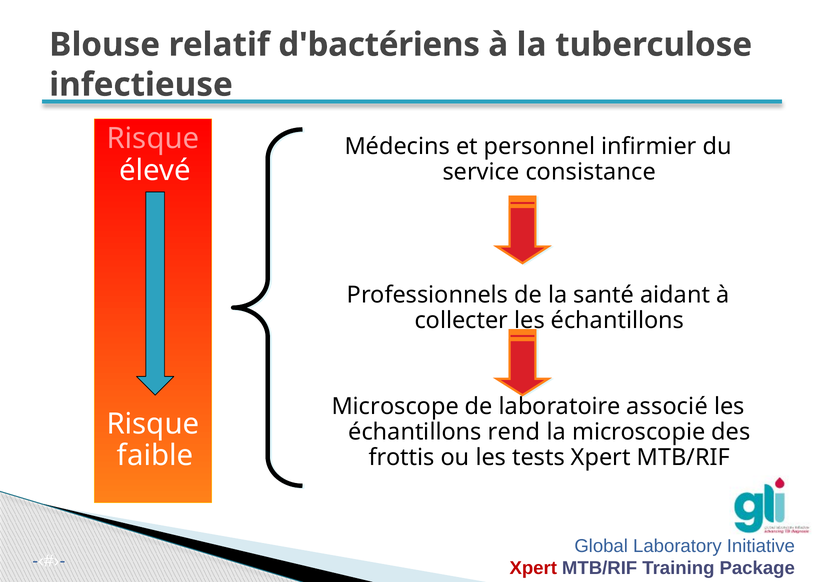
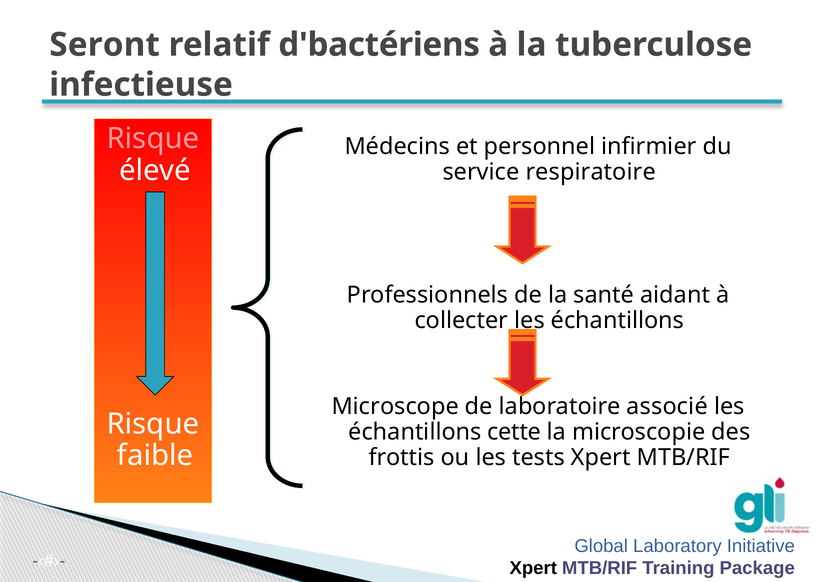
Blouse: Blouse -> Seront (105, 45)
consistance: consistance -> respiratoire (591, 172)
rend: rend -> cette (514, 432)
Xpert colour: red -> black (533, 568)
